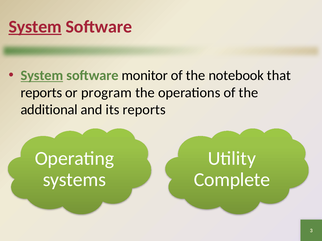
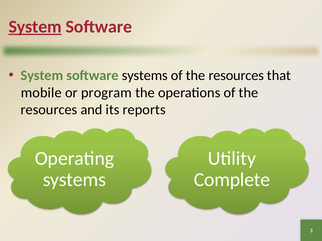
System underline: present -> none (42, 76)
software monitor: monitor -> systems (145, 76)
notebook: notebook -> resources (236, 76)
reports: reports -> mobile (41, 93)
additional: additional -> resources (49, 110)
